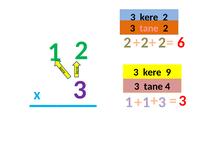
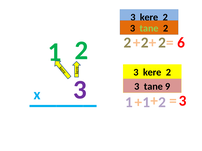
tane colour: pink -> light green (149, 28)
9: 9 -> 2 (168, 72)
4: 4 -> 9 (168, 87)
1 3: 3 -> 2 (162, 103)
